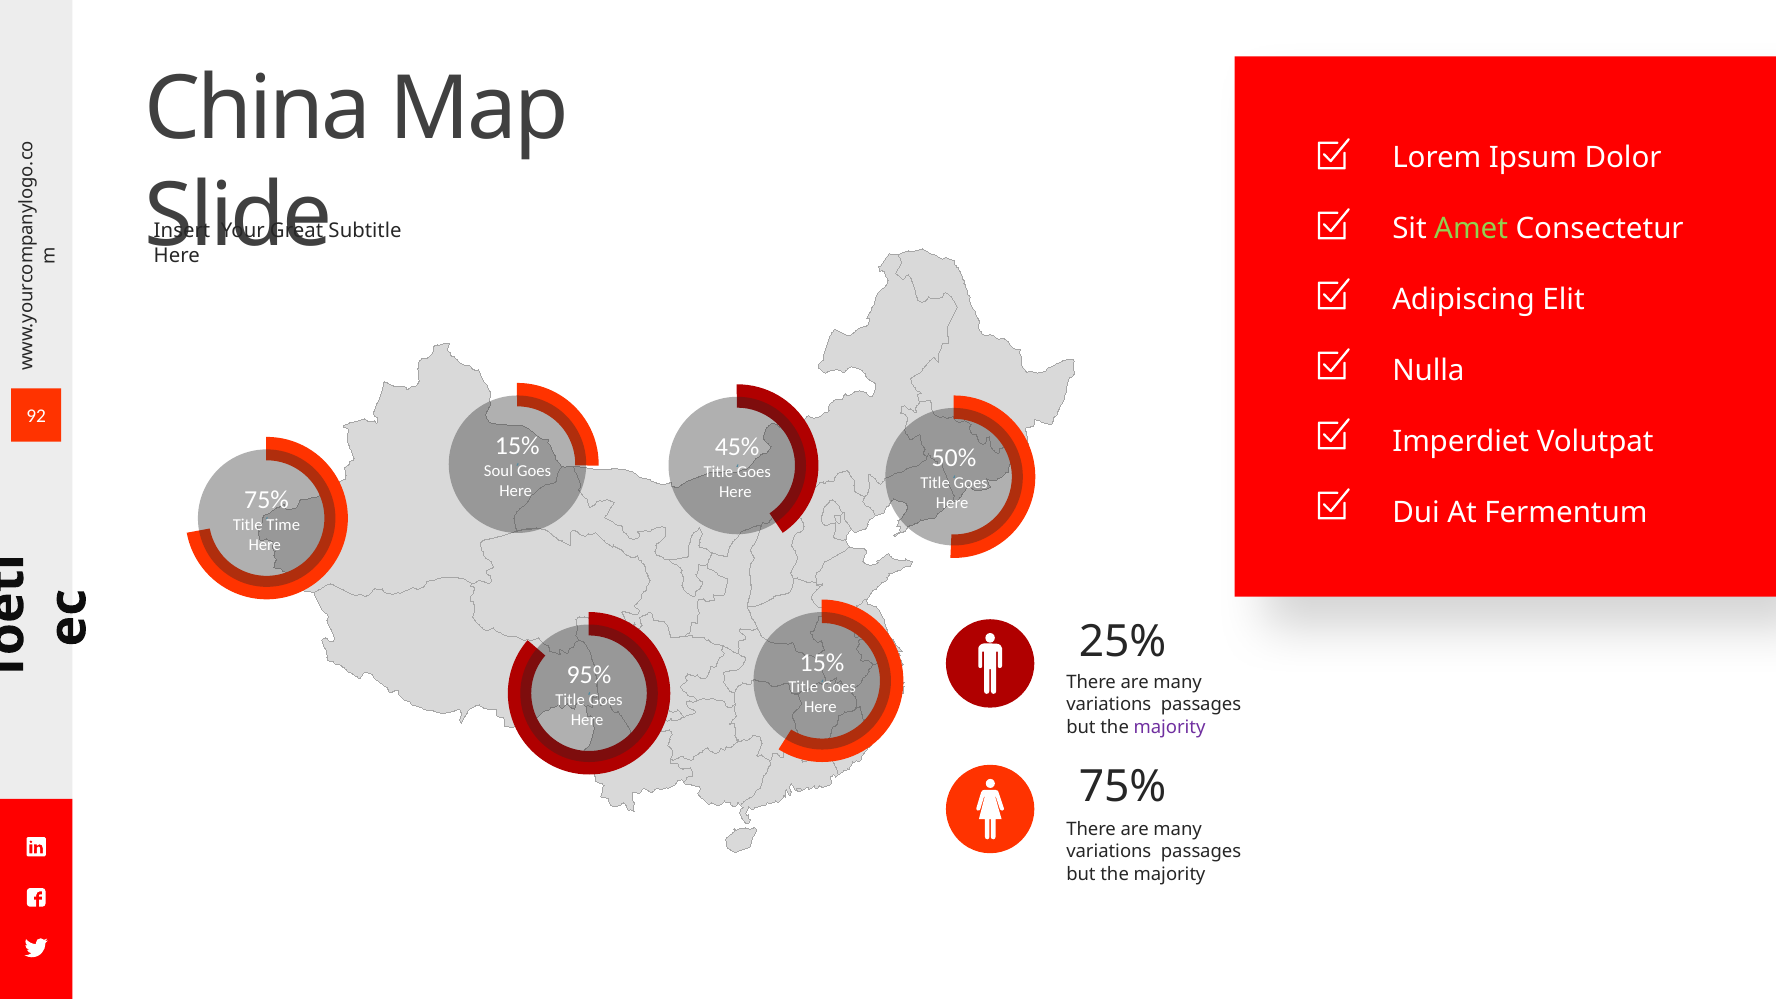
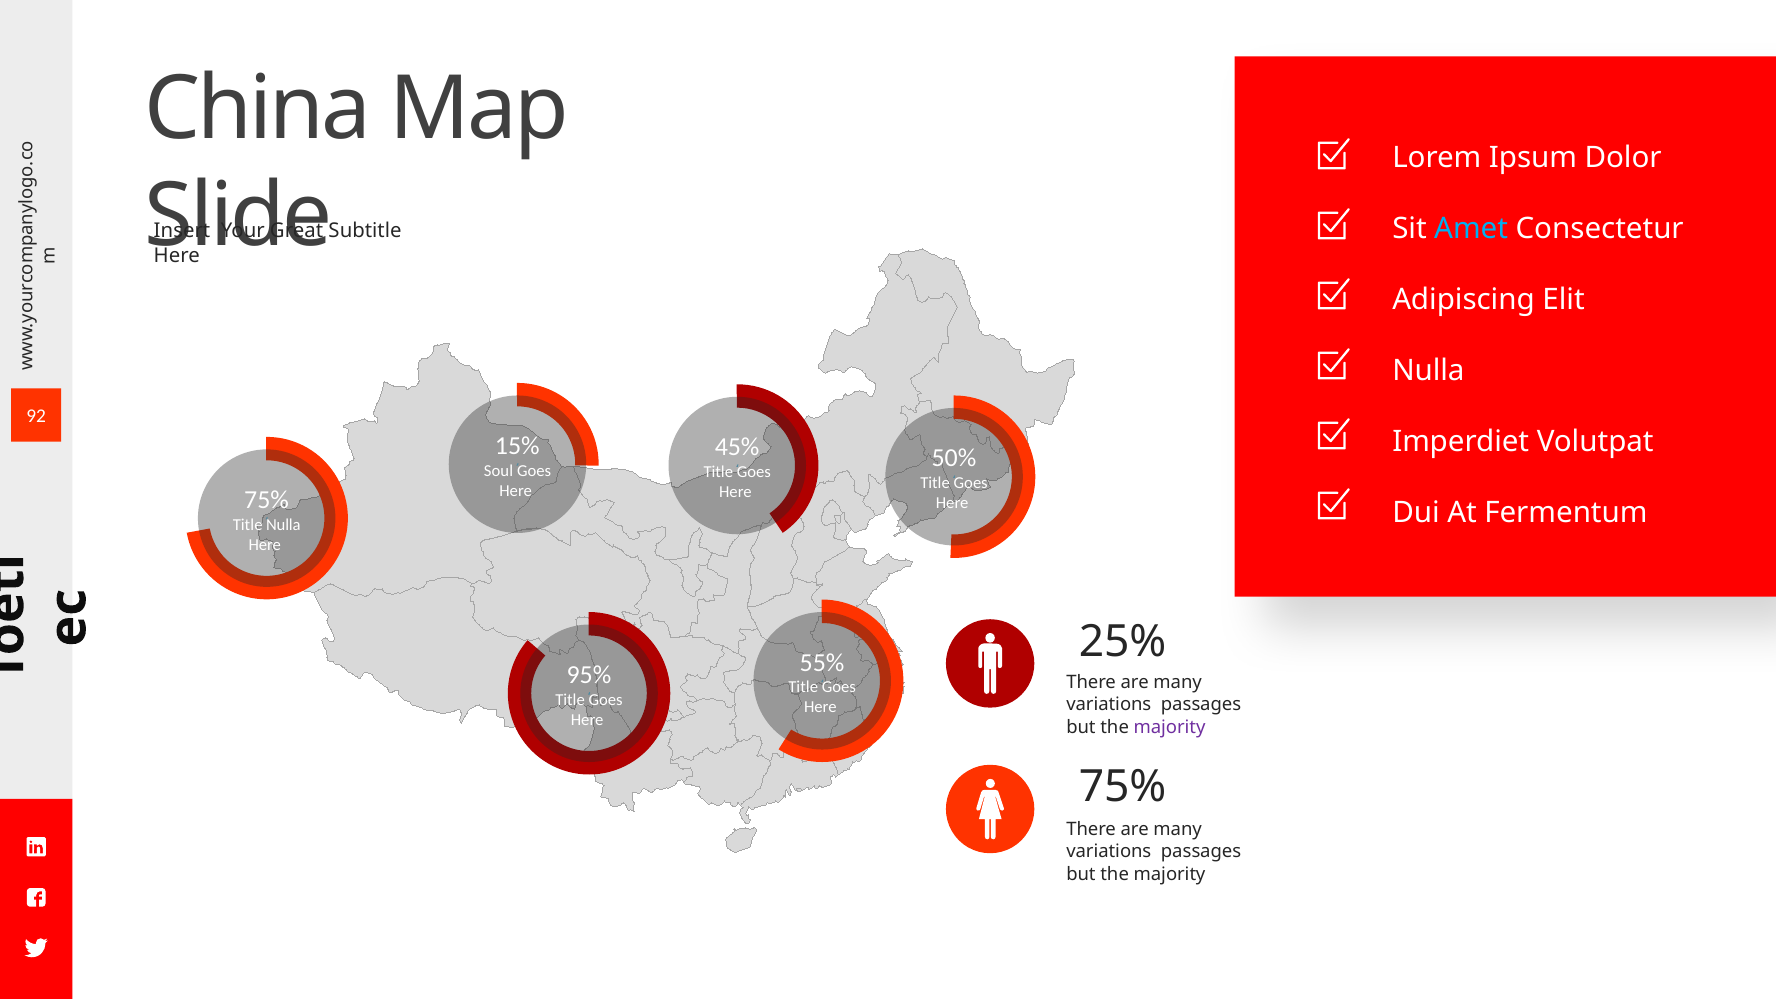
Amet colour: light green -> light blue (1471, 229)
Title Time: Time -> Nulla (283, 525)
15%: 15% -> 55% (822, 663)
